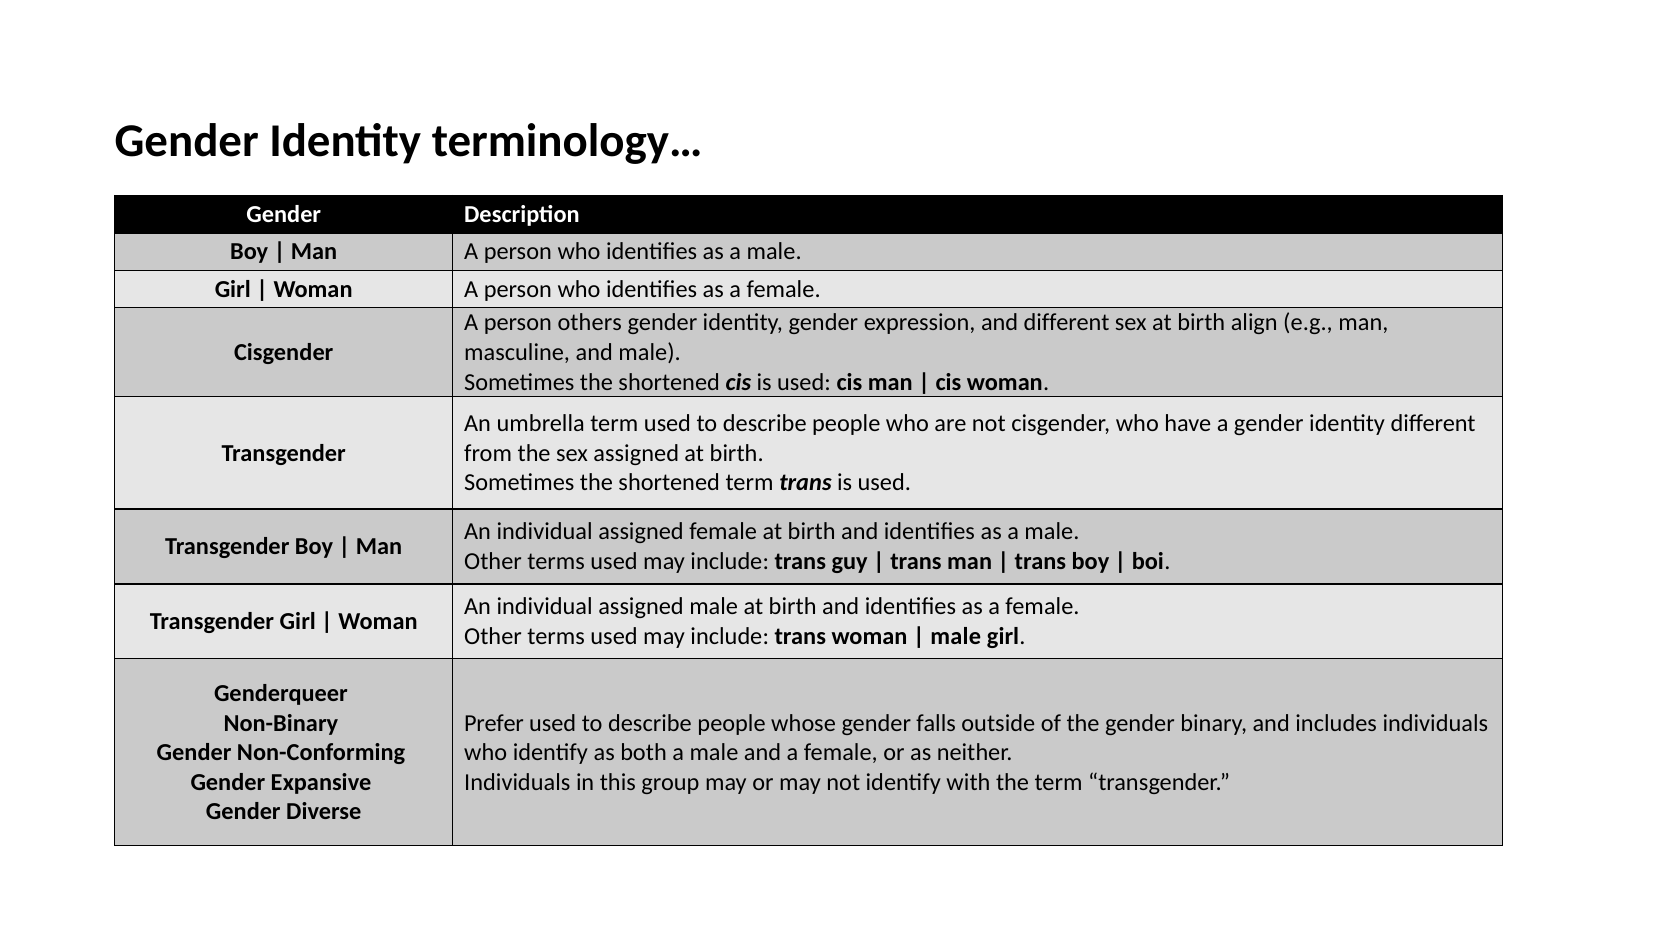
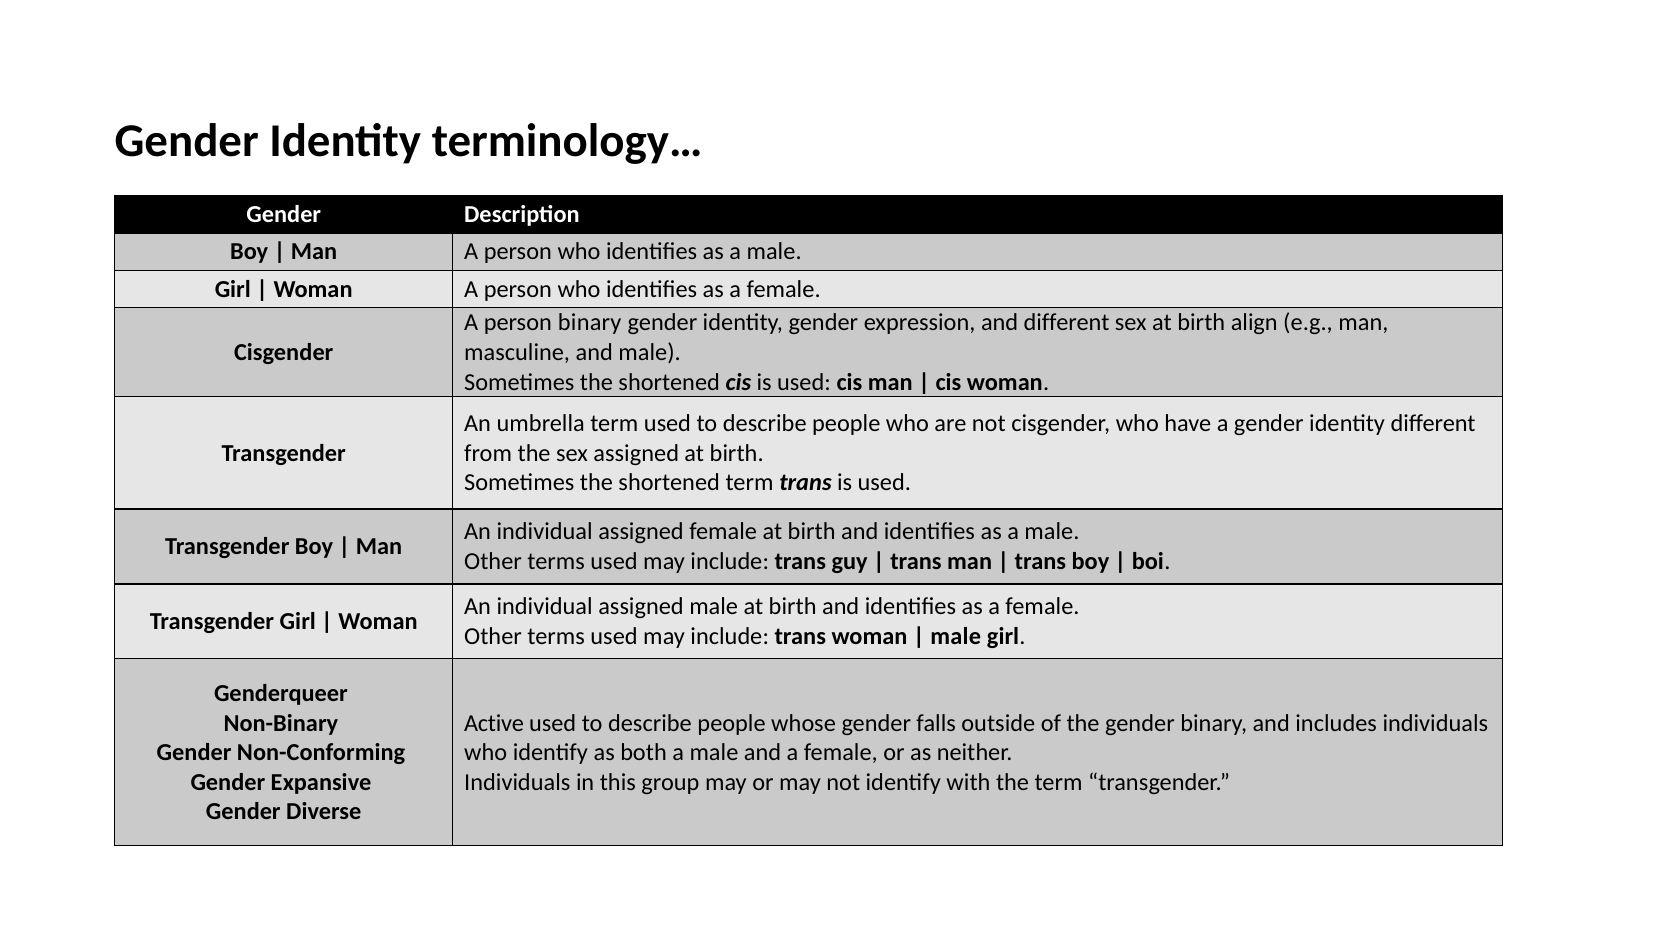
person others: others -> binary (590, 323)
Prefer: Prefer -> Active (494, 723)
